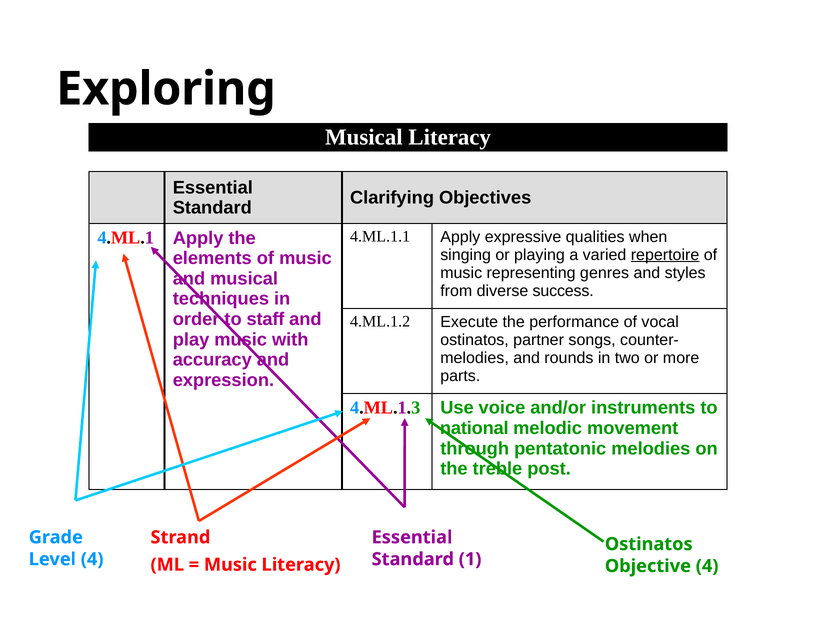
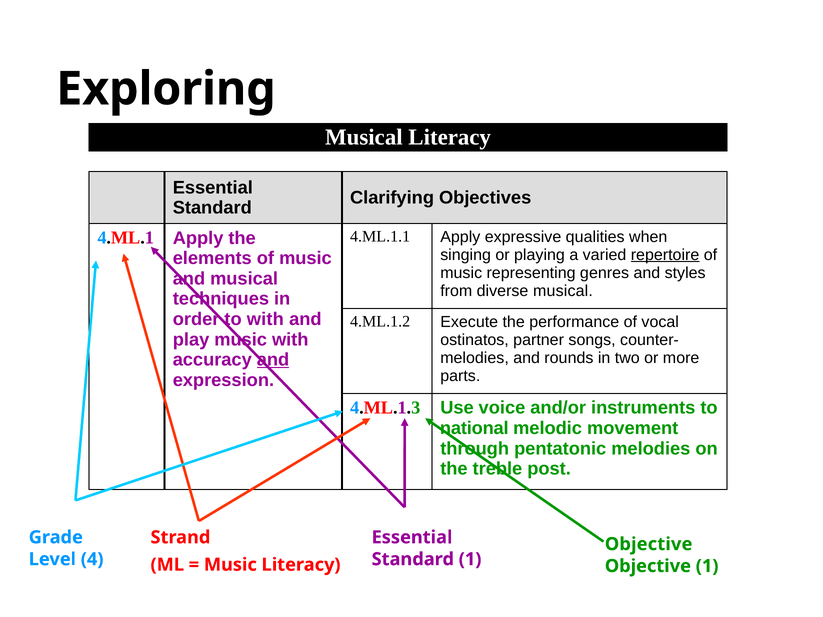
diverse success: success -> musical (563, 291)
to staff: staff -> with (265, 319)
and underline: none -> present (273, 360)
Ostinatos: Ostinatos -> Objective (649, 544)
Objective 4: 4 -> 1 (707, 566)
